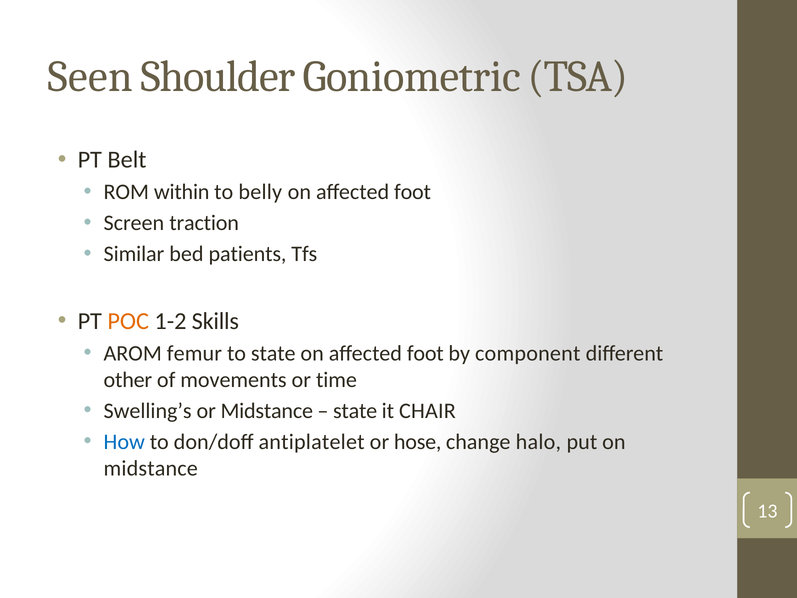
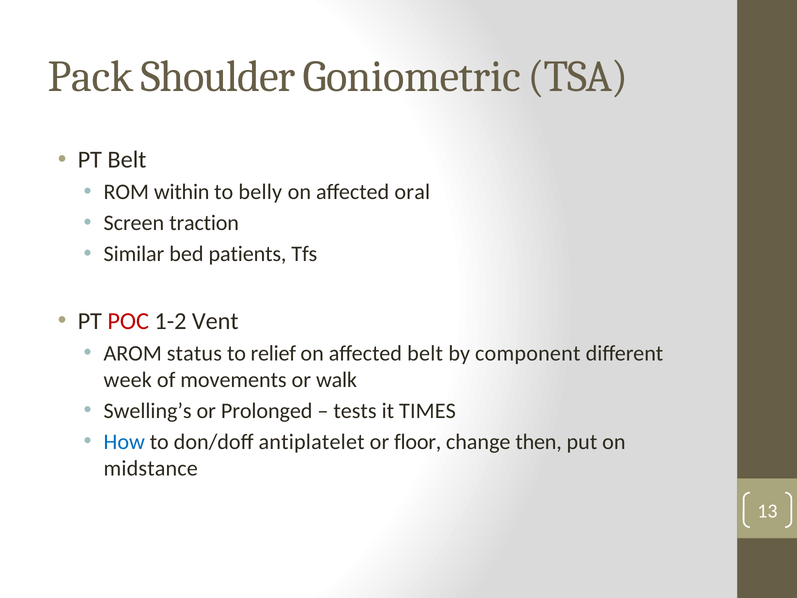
Seen: Seen -> Pack (91, 77)
foot: foot -> oral (412, 192)
POC colour: orange -> red (128, 321)
Skills: Skills -> Vent (215, 321)
femur: femur -> status (194, 353)
to state: state -> relief (273, 353)
foot: foot -> belt (425, 353)
other: other -> week (128, 380)
time: time -> walk (337, 380)
or Midstance: Midstance -> Prolonged (267, 411)
state: state -> tests (355, 411)
CHAIR: CHAIR -> TIMES (428, 411)
hose: hose -> floor (418, 442)
halo: halo -> then (539, 442)
